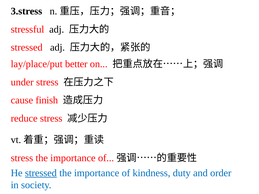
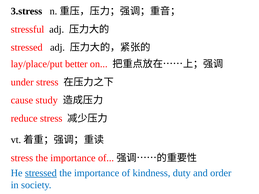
finish: finish -> study (47, 100)
